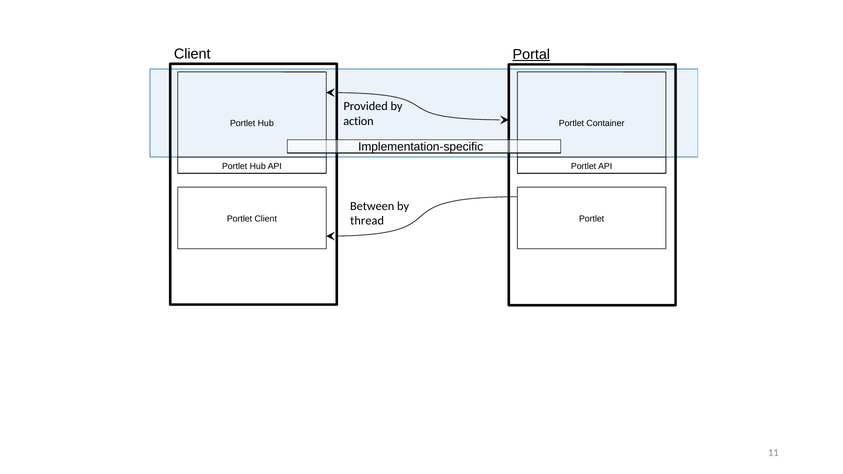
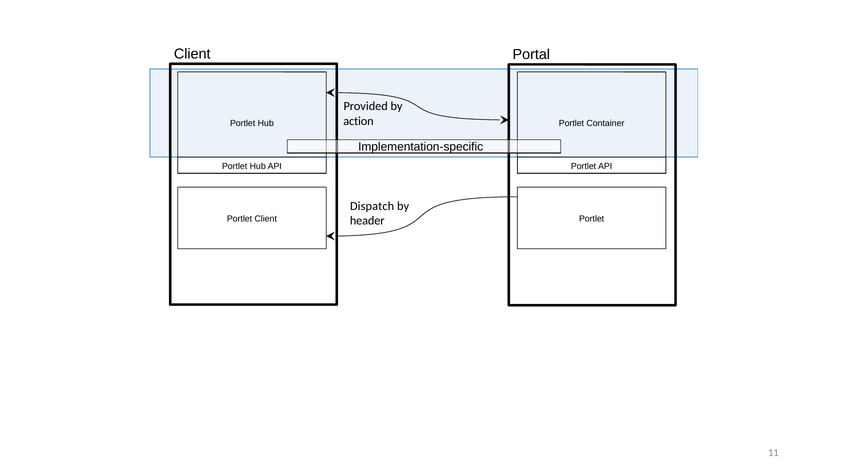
Portal underline: present -> none (531, 54)
Between: Between -> Dispatch (372, 206)
thread: thread -> header (367, 221)
